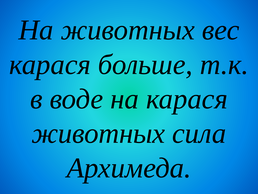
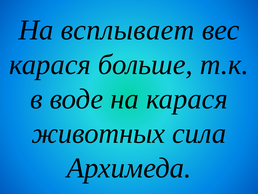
На животных: животных -> всплывает (128, 30)
